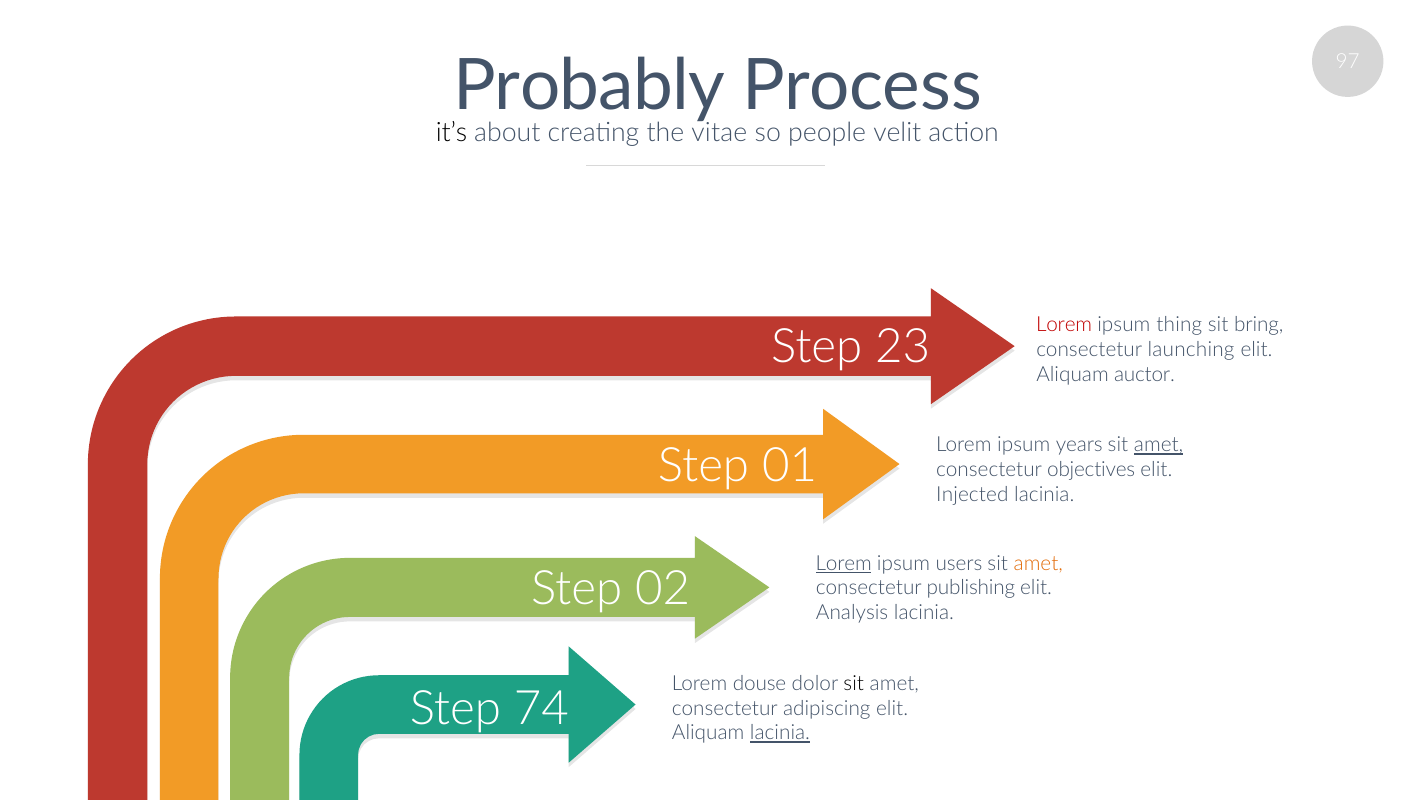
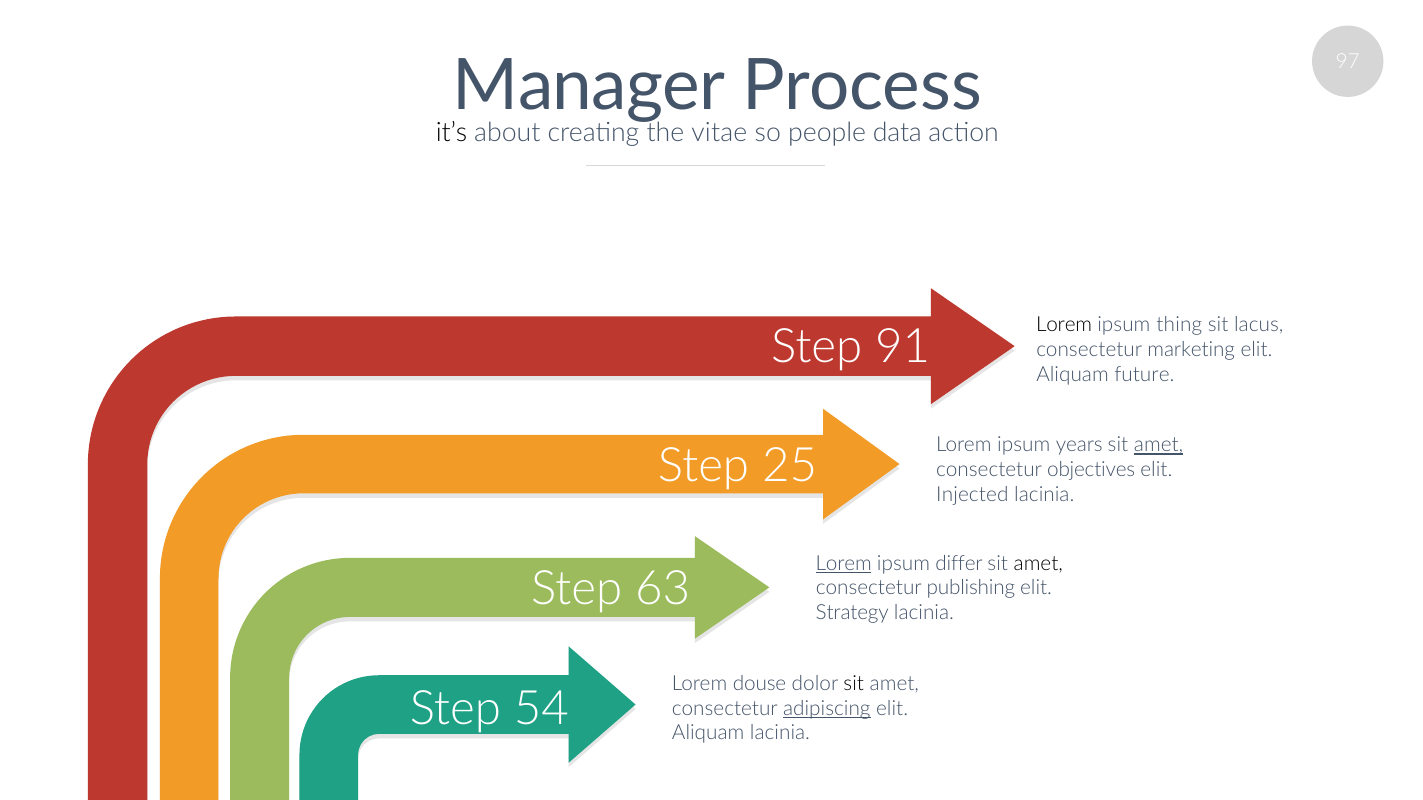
Probably: Probably -> Manager (589, 86)
velit: velit -> data (897, 133)
Lorem colour: red -> black (1064, 325)
bring: bring -> lacus (1259, 325)
23: 23 -> 91 (903, 347)
launching: launching -> marketing (1191, 350)
auctor: auctor -> future (1144, 375)
01: 01 -> 25 (790, 466)
users: users -> differ (959, 564)
amet colour: orange -> black (1038, 564)
02: 02 -> 63 (663, 589)
Analysis: Analysis -> Strategy (852, 613)
74: 74 -> 54 (541, 709)
adipiscing underline: none -> present (827, 709)
lacinia underline: present -> none (780, 734)
